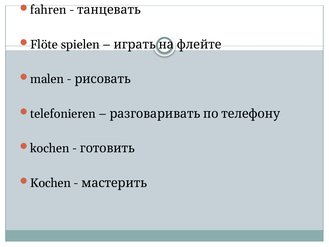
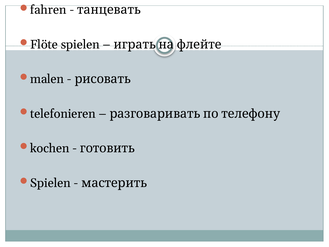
Kochen: Kochen -> Spielen (50, 183)
